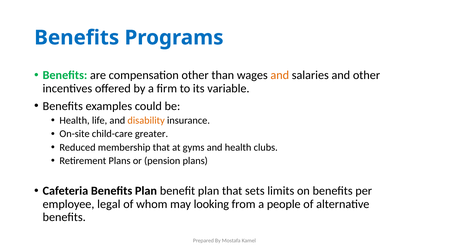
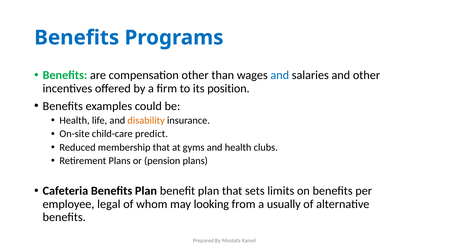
and colour: orange -> blue (280, 75)
variable: variable -> position (228, 89)
greater: greater -> predict (151, 134)
people: people -> usually (284, 204)
